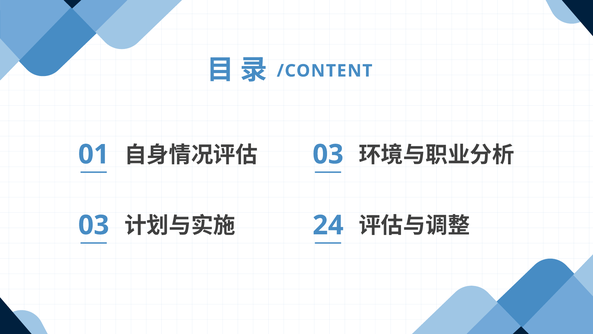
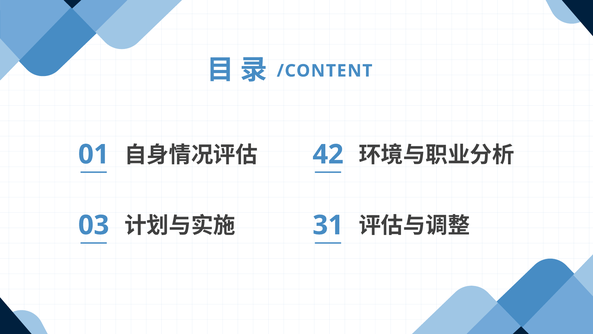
03: 03 -> 42 (328, 154)
24: 24 -> 31 (328, 225)
